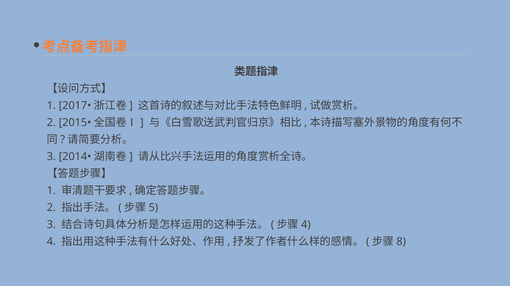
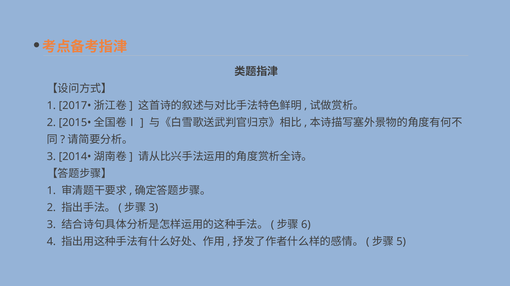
5: 5 -> 3 (153, 208)
4: 4 -> 6 (306, 225)
8: 8 -> 5 (401, 242)
